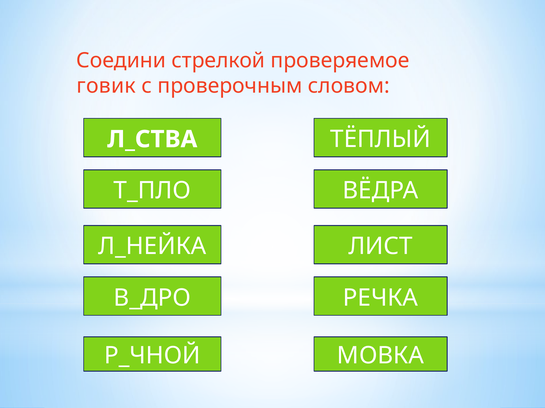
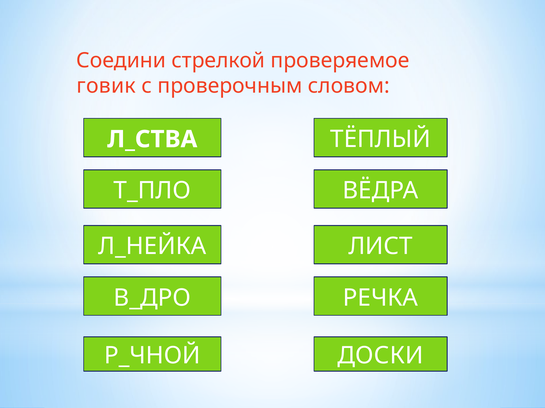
МОВКА: МОВКА -> ДОСКИ (380, 356)
